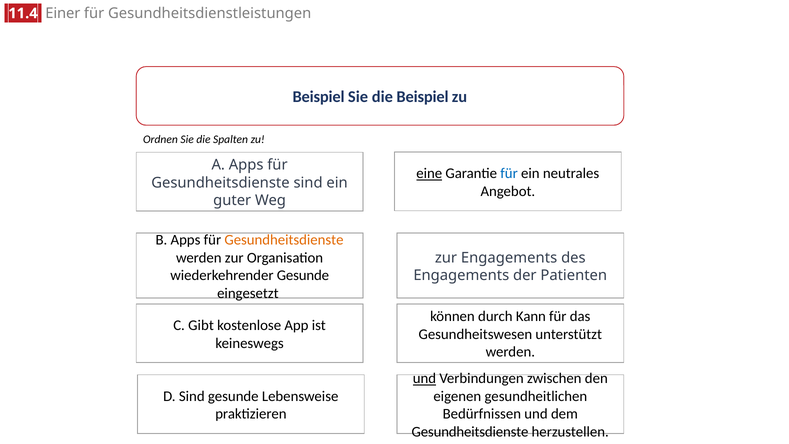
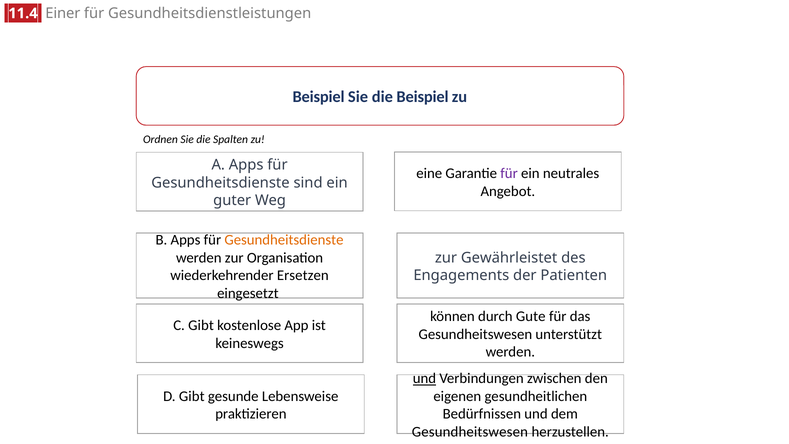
eine underline: present -> none (429, 174)
für colour: blue -> purple (509, 174)
zur Engagements: Engagements -> Gewährleistet (509, 258)
wiederkehrender Gesunde: Gesunde -> Ersetzen (303, 275)
Kann: Kann -> Gute (531, 316)
D Sind: Sind -> Gibt (192, 396)
Gesundheitsdienste: Gesundheitsdienste -> Gesundheitswesen (470, 432)
